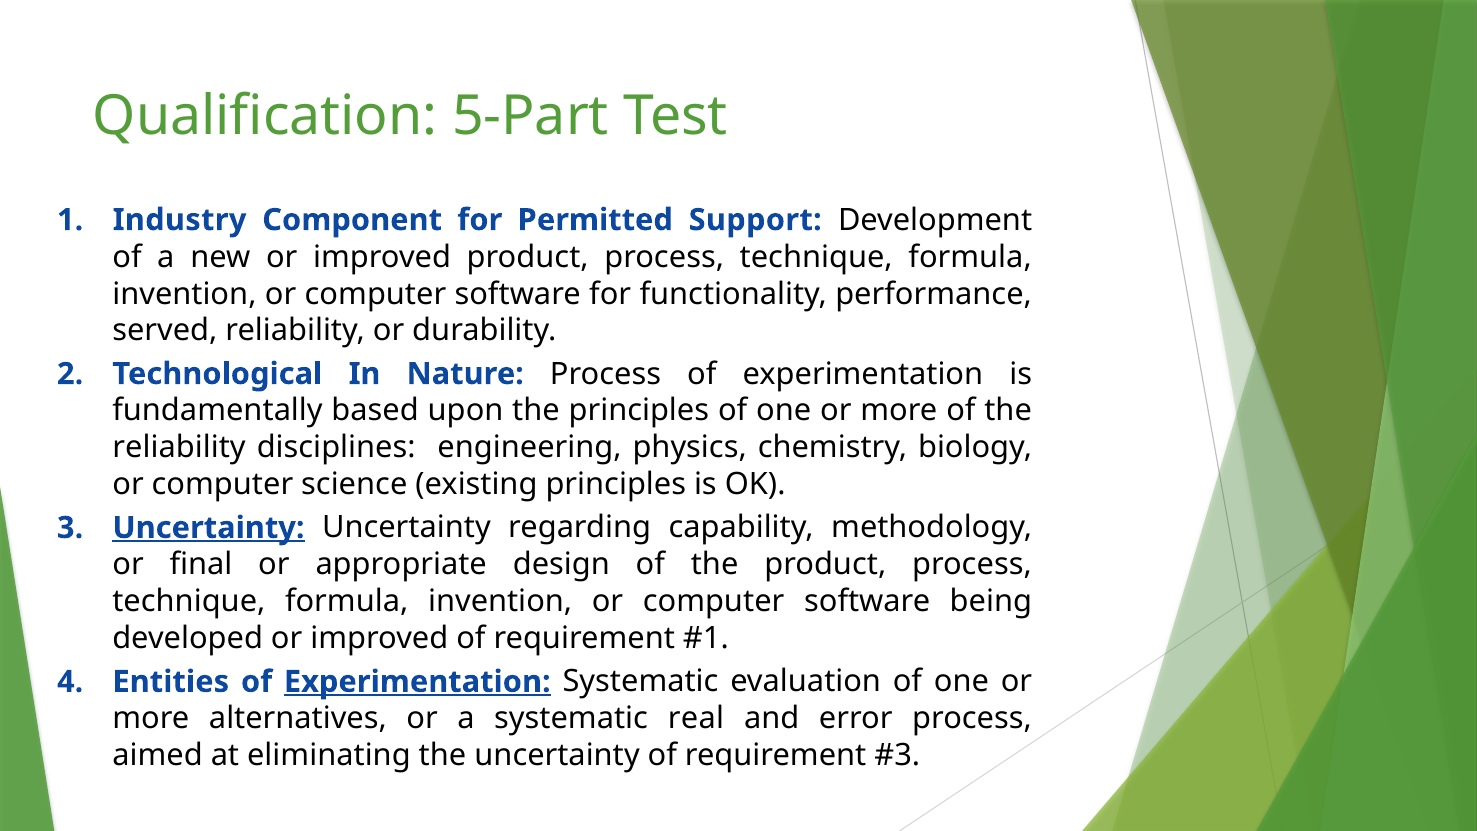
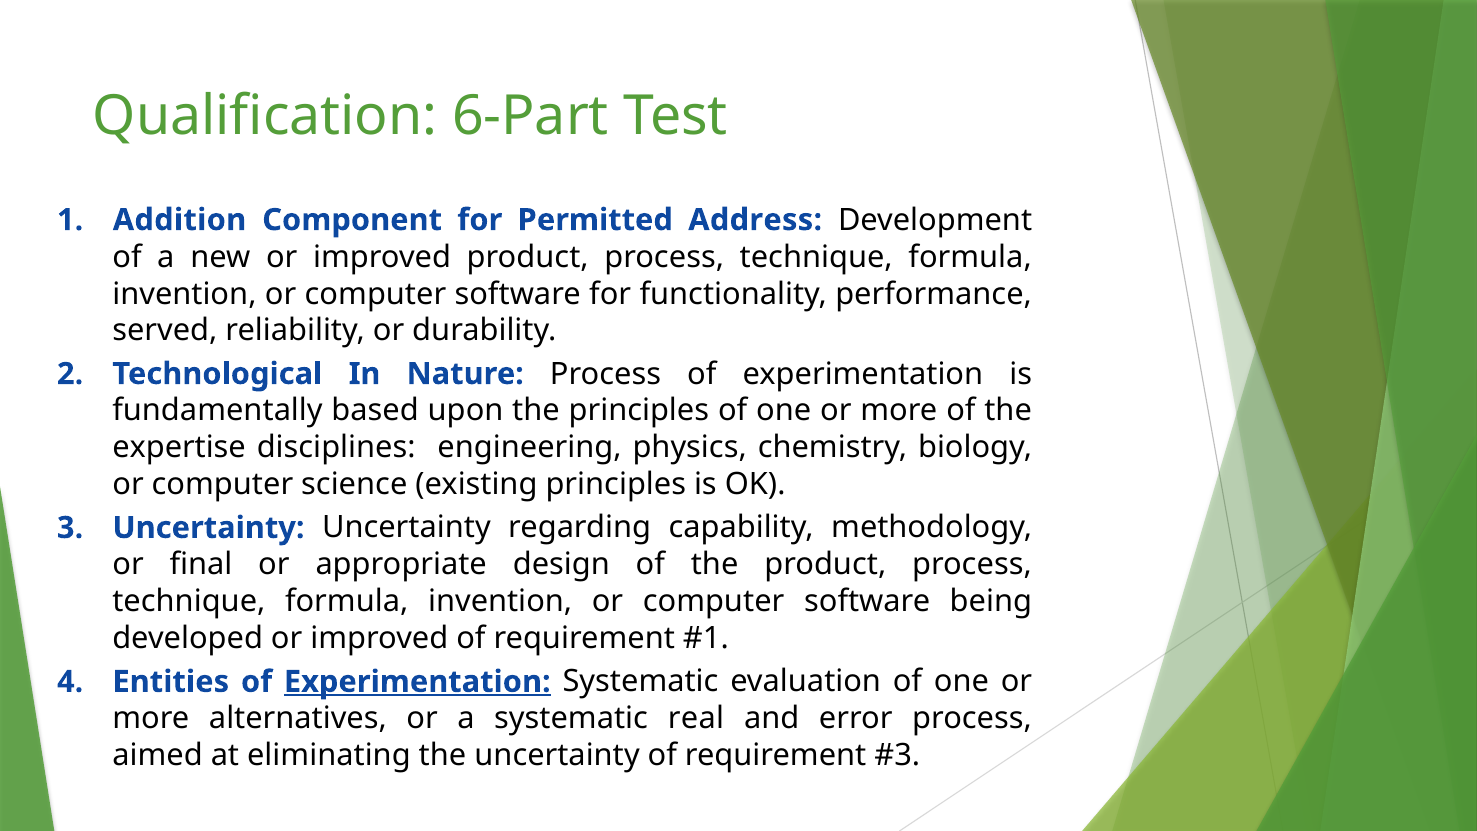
5-Part: 5-Part -> 6-Part (530, 116)
Industry: Industry -> Addition (180, 220)
Support: Support -> Address (755, 220)
reliability: reliability -> expertise (179, 448)
Uncertainty underline: present -> none (208, 528)
